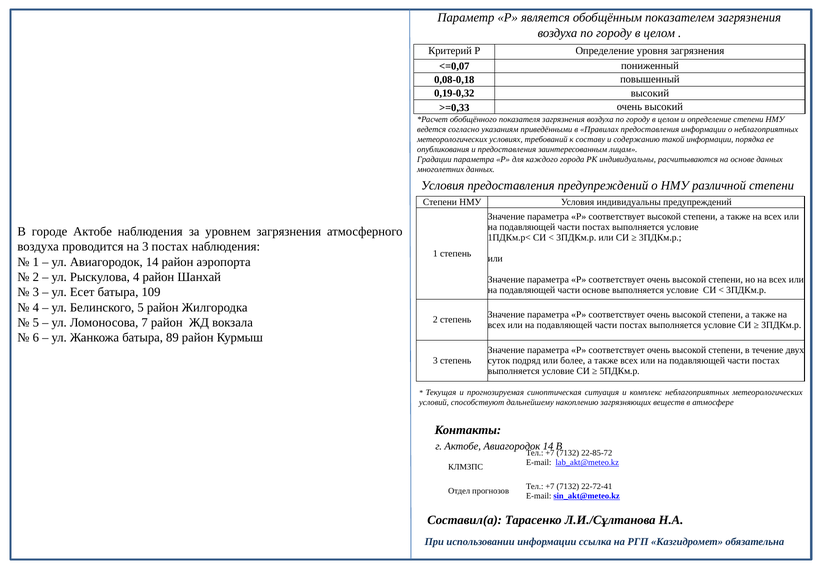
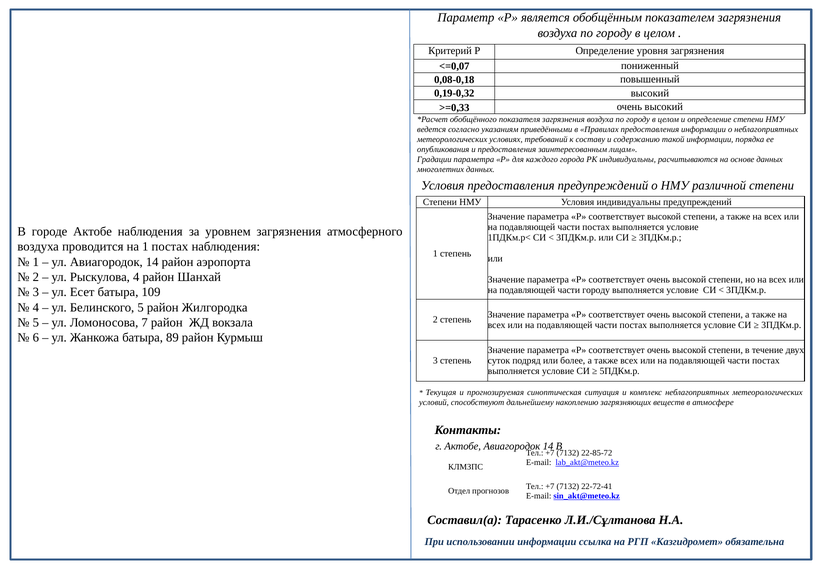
на 3: 3 -> 1 (145, 247)
части основе: основе -> городу (596, 290)
